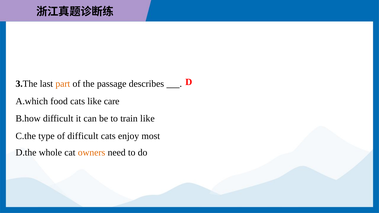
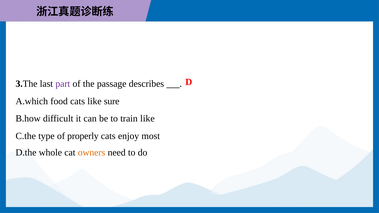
part colour: orange -> purple (63, 84)
care: care -> sure (112, 101)
of difficult: difficult -> properly (83, 136)
